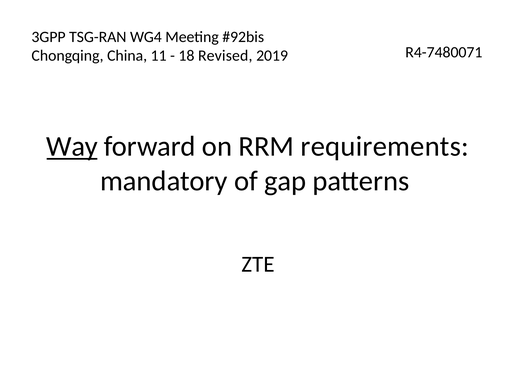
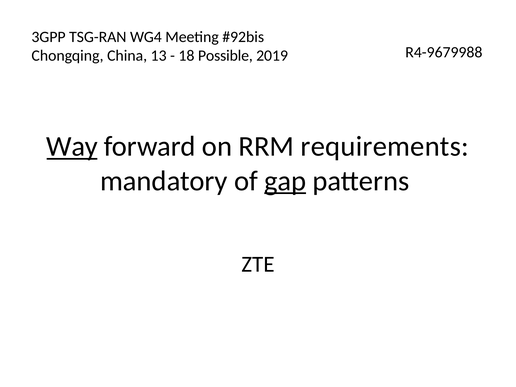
11: 11 -> 13 (159, 56)
Revised: Revised -> Possible (225, 56)
R4-7480071: R4-7480071 -> R4-9679988 (444, 52)
gap underline: none -> present (285, 181)
